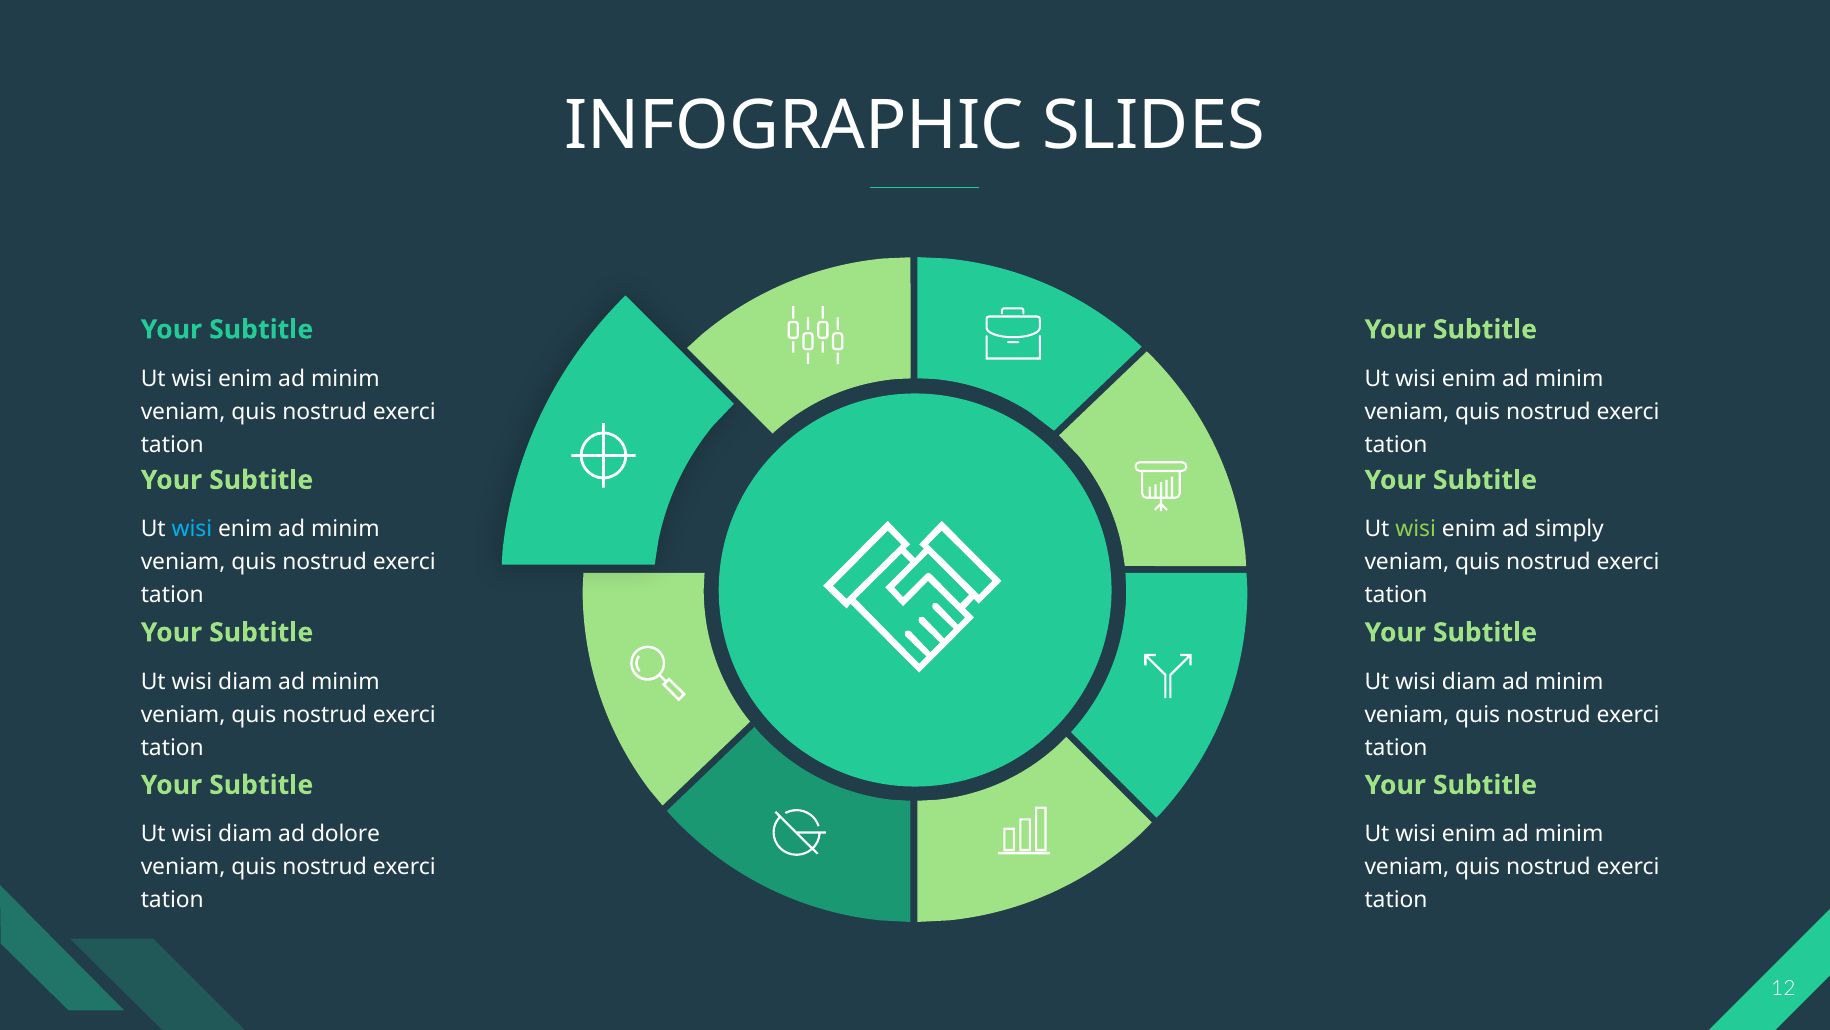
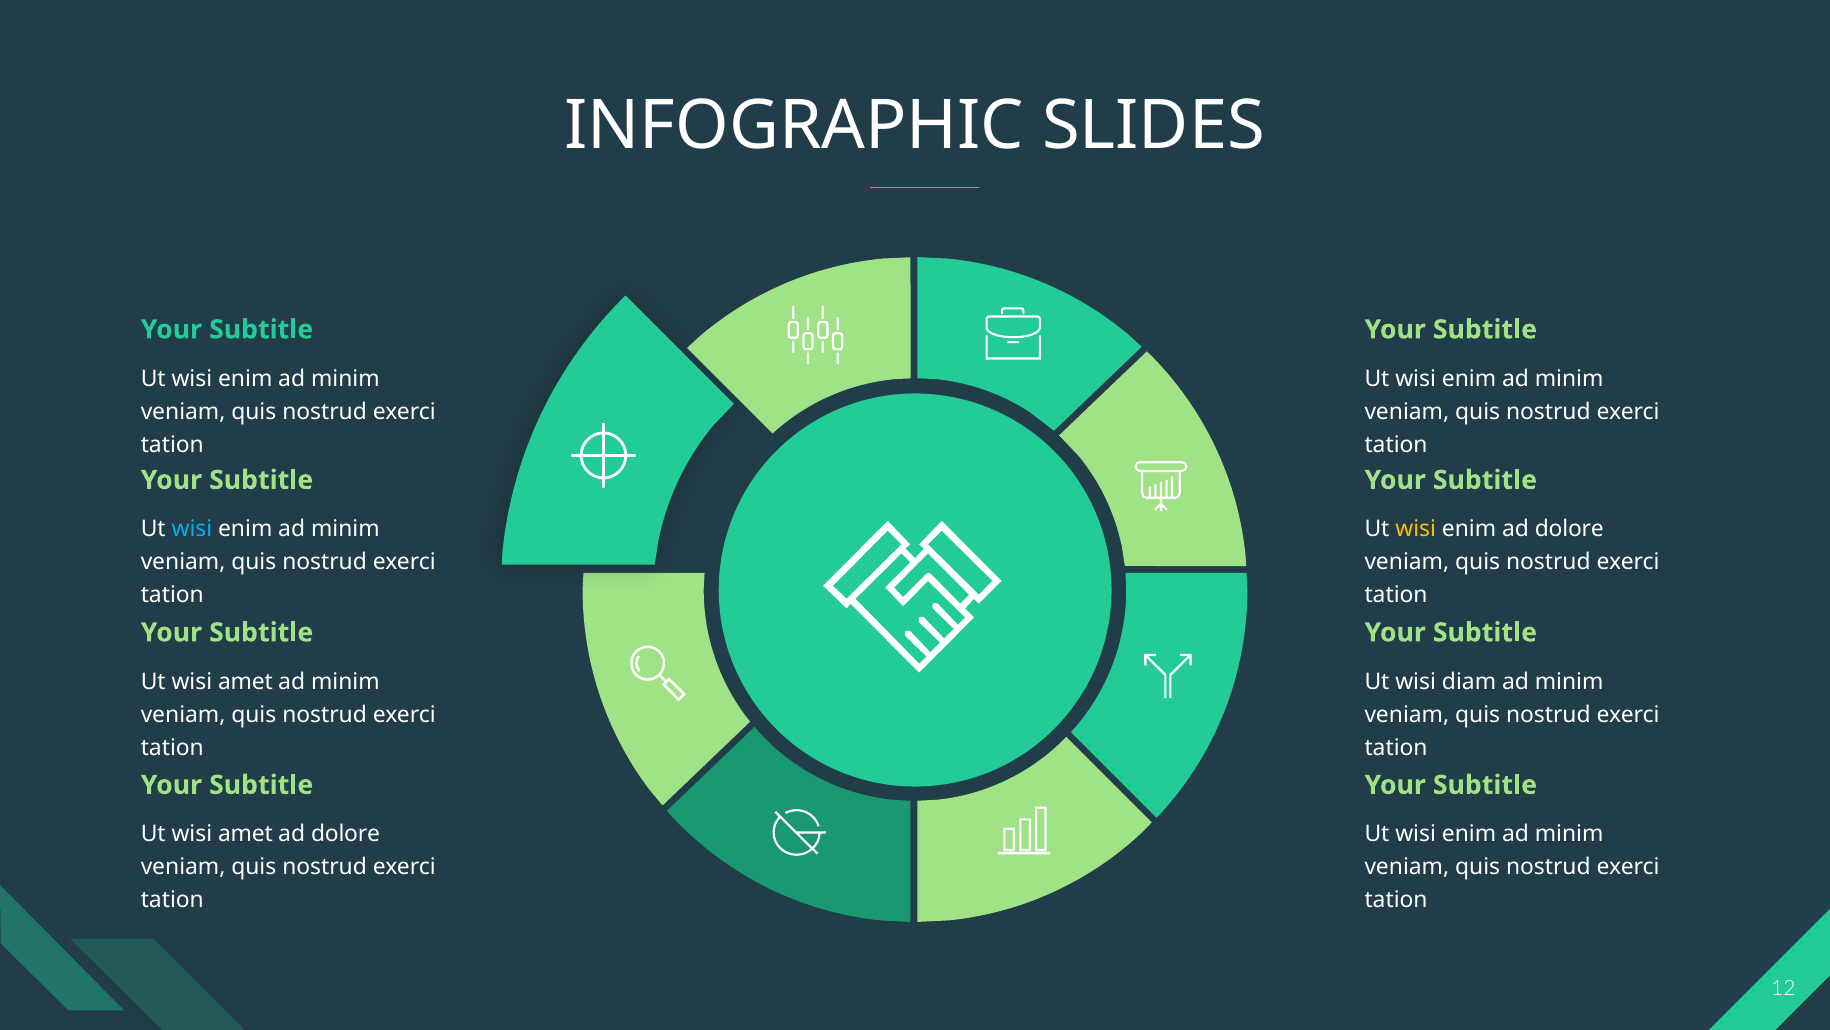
wisi colour: light green -> yellow (1416, 529)
enim ad simply: simply -> dolore (1569, 529)
diam: diam -> amet (245, 681)
diam: diam -> amet (245, 834)
